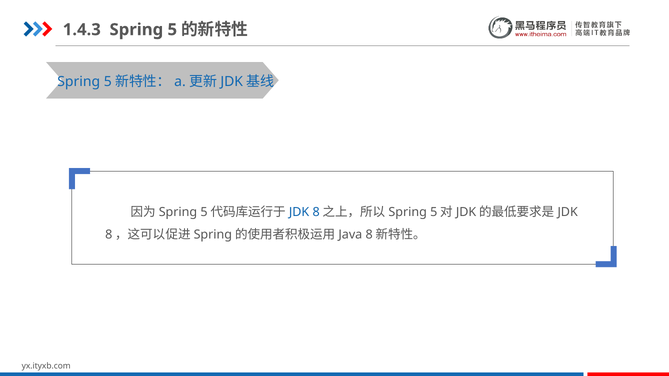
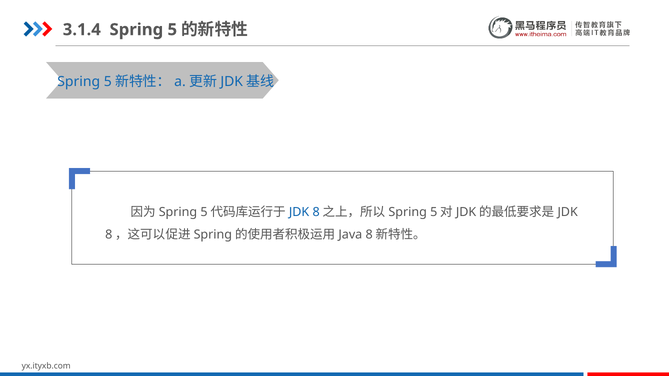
1.4.3: 1.4.3 -> 3.1.4 (82, 30)
